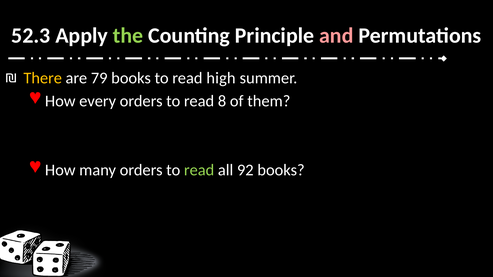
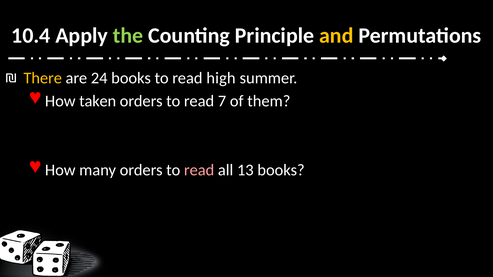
52.3: 52.3 -> 10.4 (31, 36)
and colour: pink -> yellow (336, 36)
79: 79 -> 24 (99, 78)
every: every -> taken (98, 101)
8: 8 -> 7 (222, 101)
read colour: light green -> pink (199, 170)
92: 92 -> 13 (245, 170)
